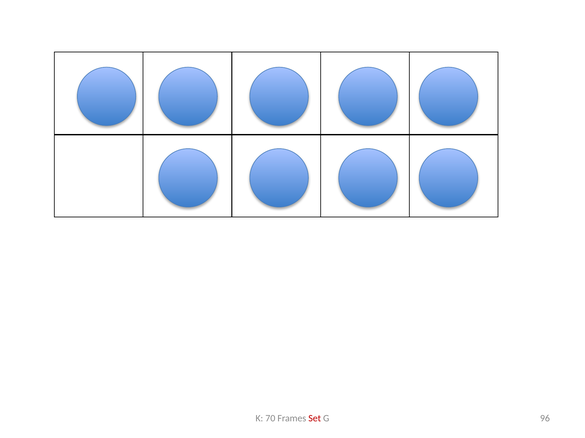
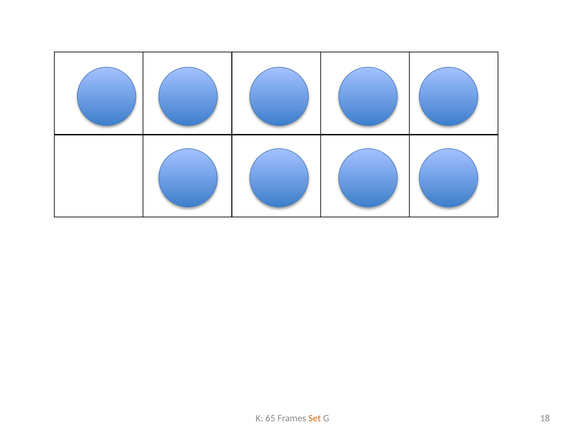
70: 70 -> 65 (270, 419)
Set colour: red -> orange (315, 419)
96: 96 -> 18 (545, 419)
